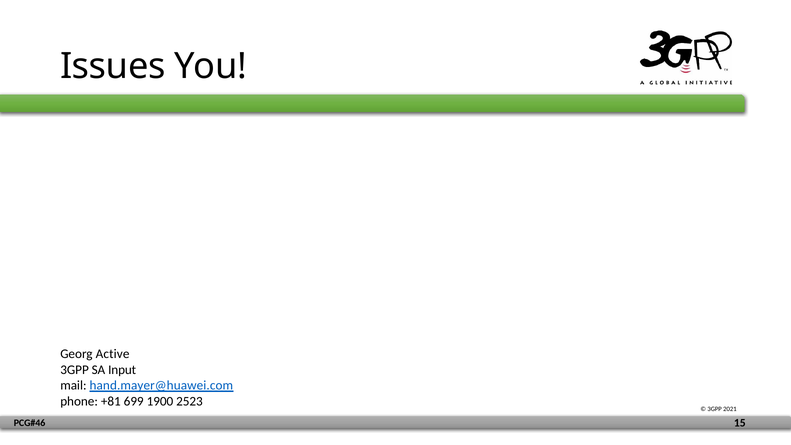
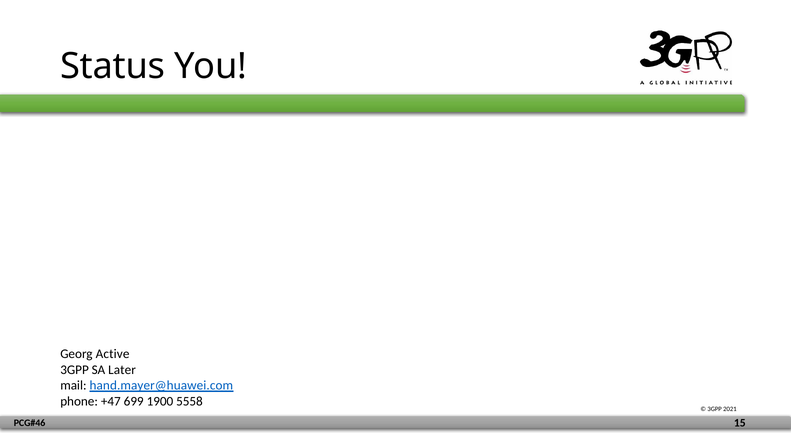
Issues: Issues -> Status (113, 66)
Input: Input -> Later (122, 370)
+81: +81 -> +47 (111, 402)
2523: 2523 -> 5558 (189, 402)
